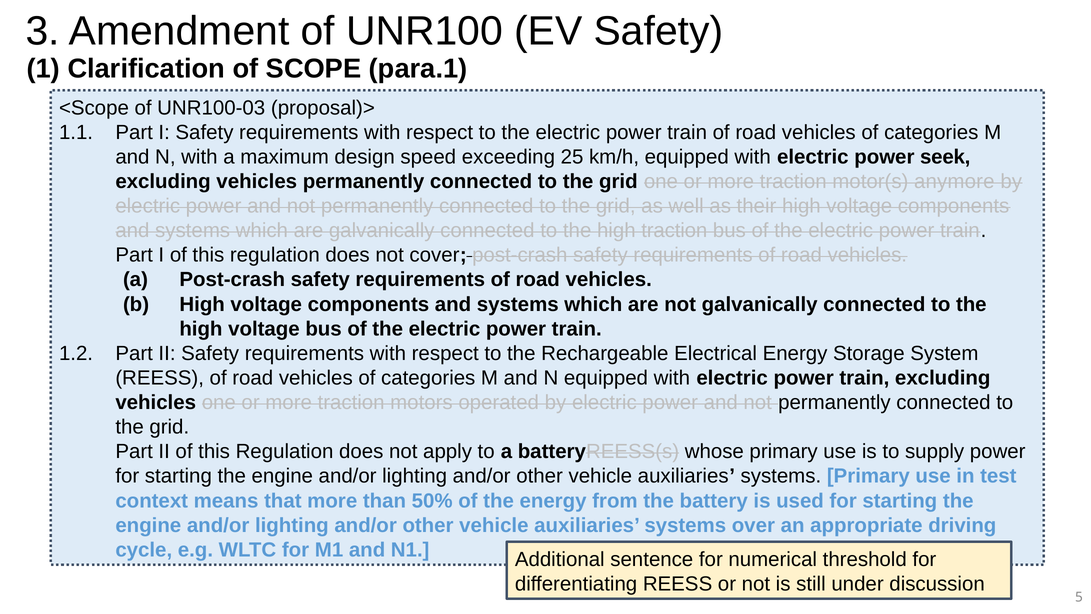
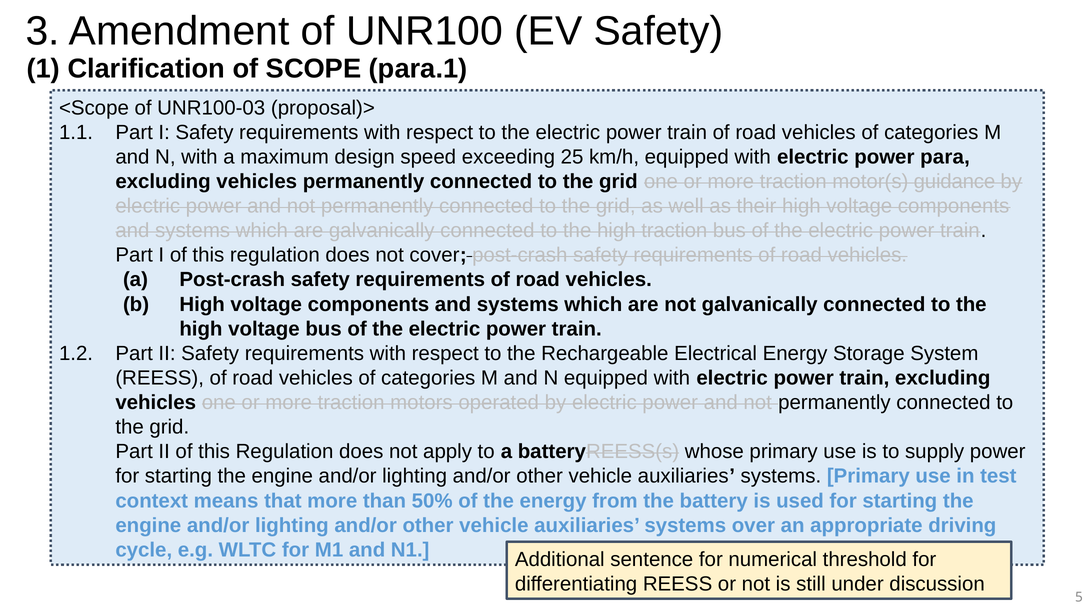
seek: seek -> para (945, 157)
anymore: anymore -> guidance (954, 181)
